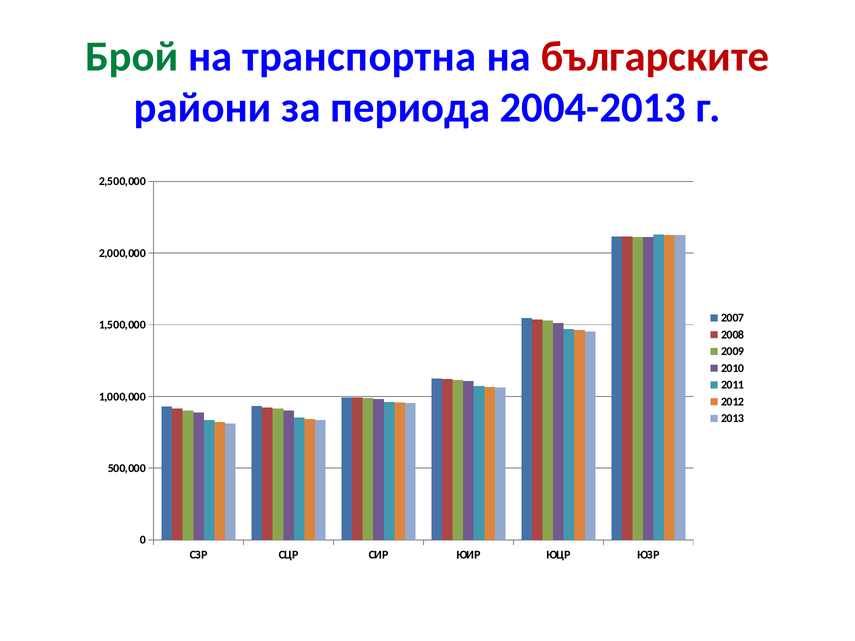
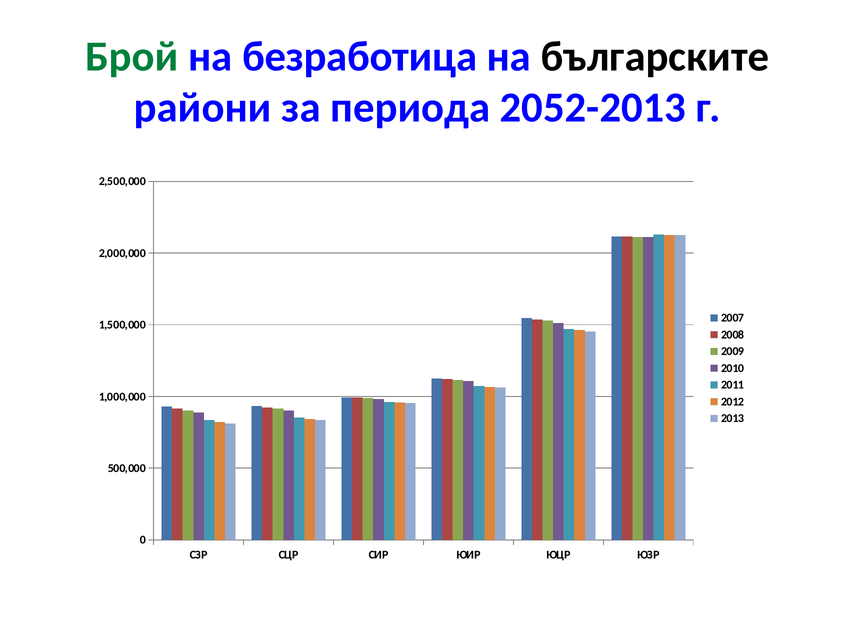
транспортна: транспортна -> безработица (360, 56)
българските colour: red -> black (655, 56)
2004-2013: 2004-2013 -> 2052-2013 (593, 108)
